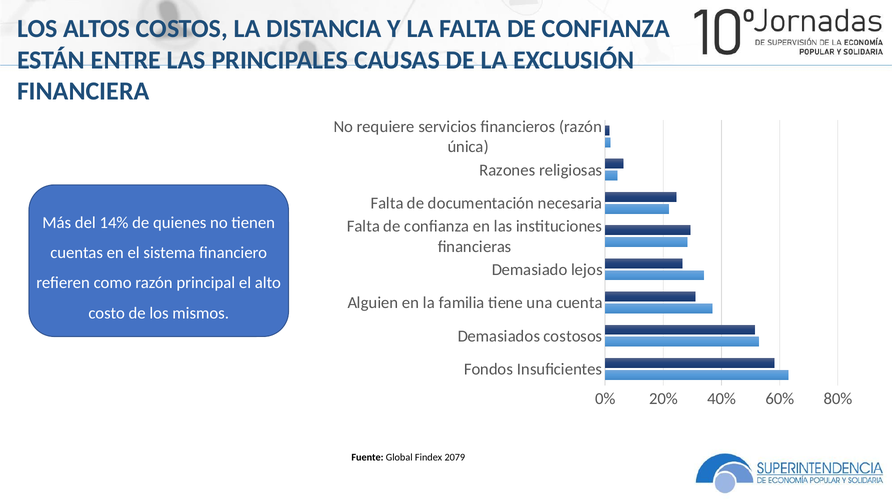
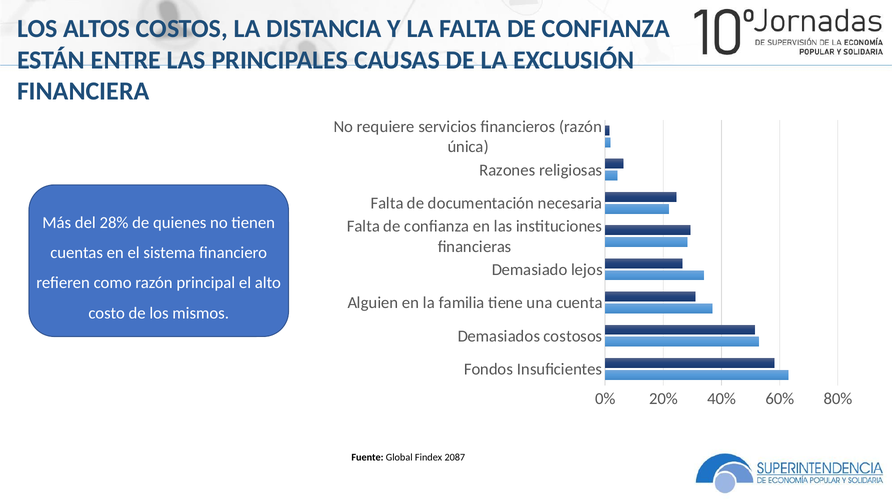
14%: 14% -> 28% (114, 223)
2079: 2079 -> 2087 (455, 457)
